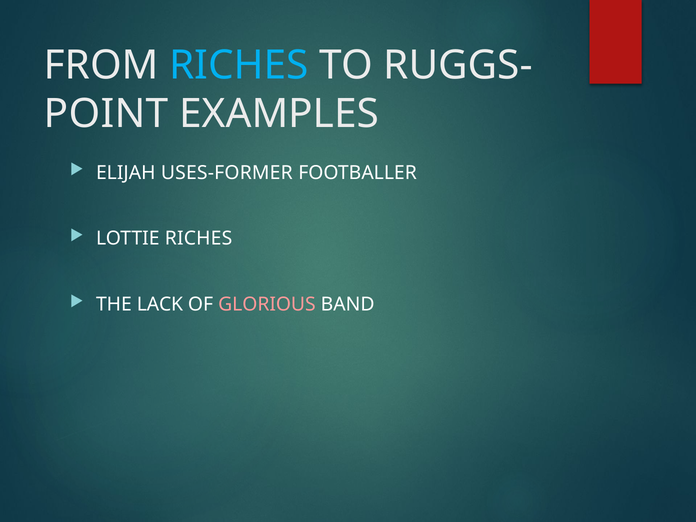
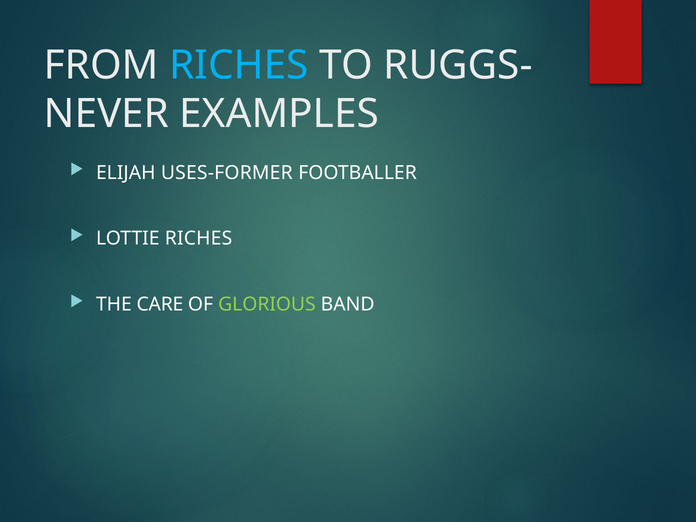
POINT: POINT -> NEVER (106, 114)
LACK: LACK -> CARE (160, 304)
GLORIOUS colour: pink -> light green (267, 304)
